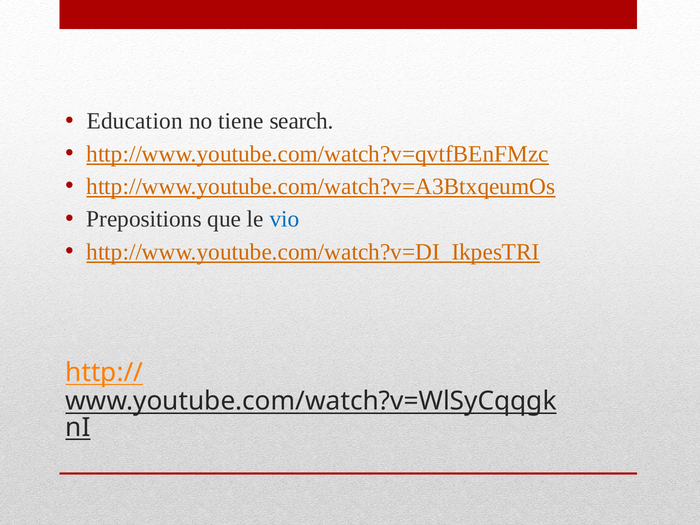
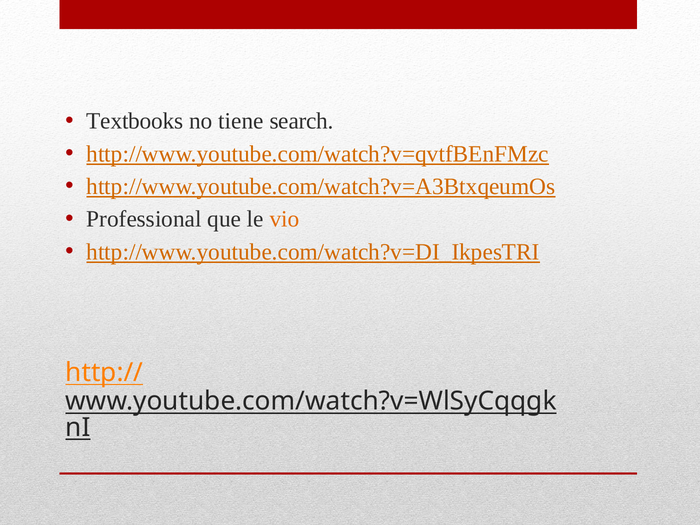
Education: Education -> Textbooks (135, 121)
Prepositions: Prepositions -> Professional (144, 219)
vio colour: blue -> orange (284, 219)
